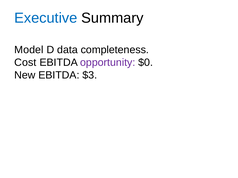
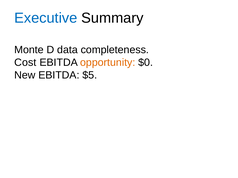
Model: Model -> Monte (29, 50)
opportunity colour: purple -> orange (108, 63)
$3: $3 -> $5 (90, 75)
